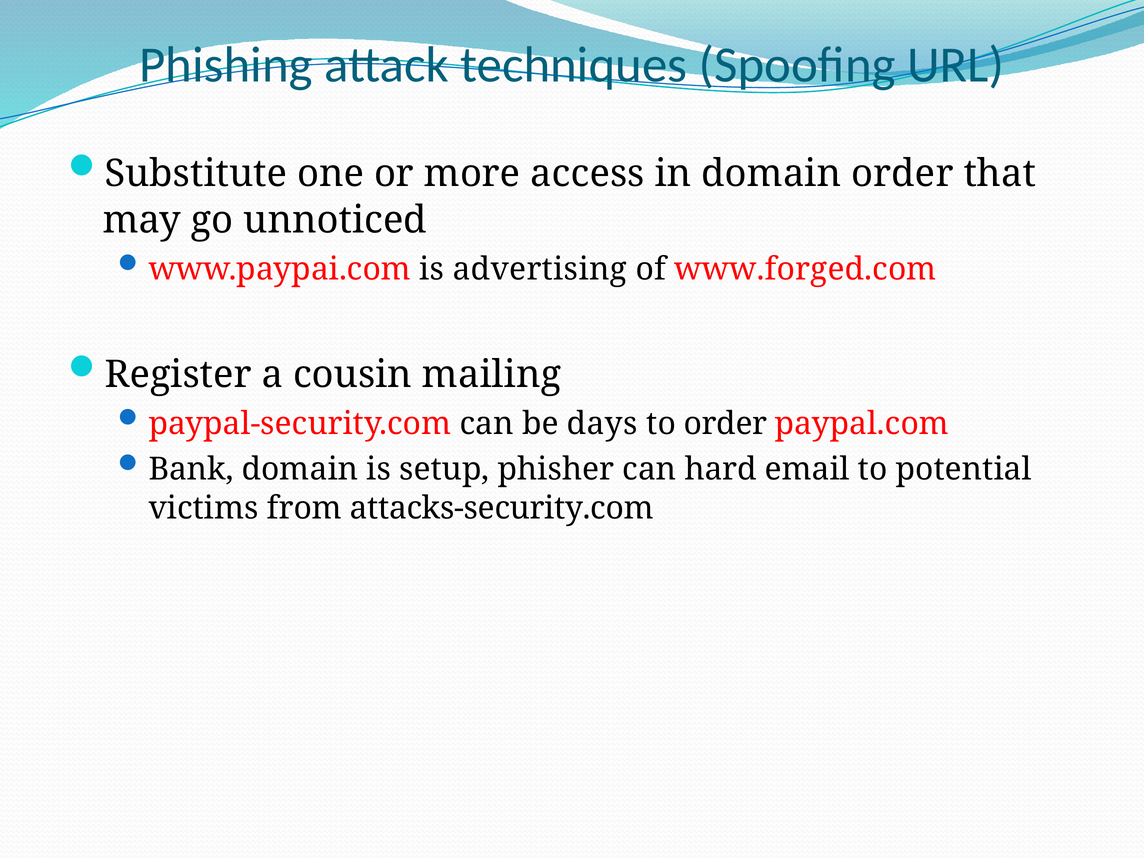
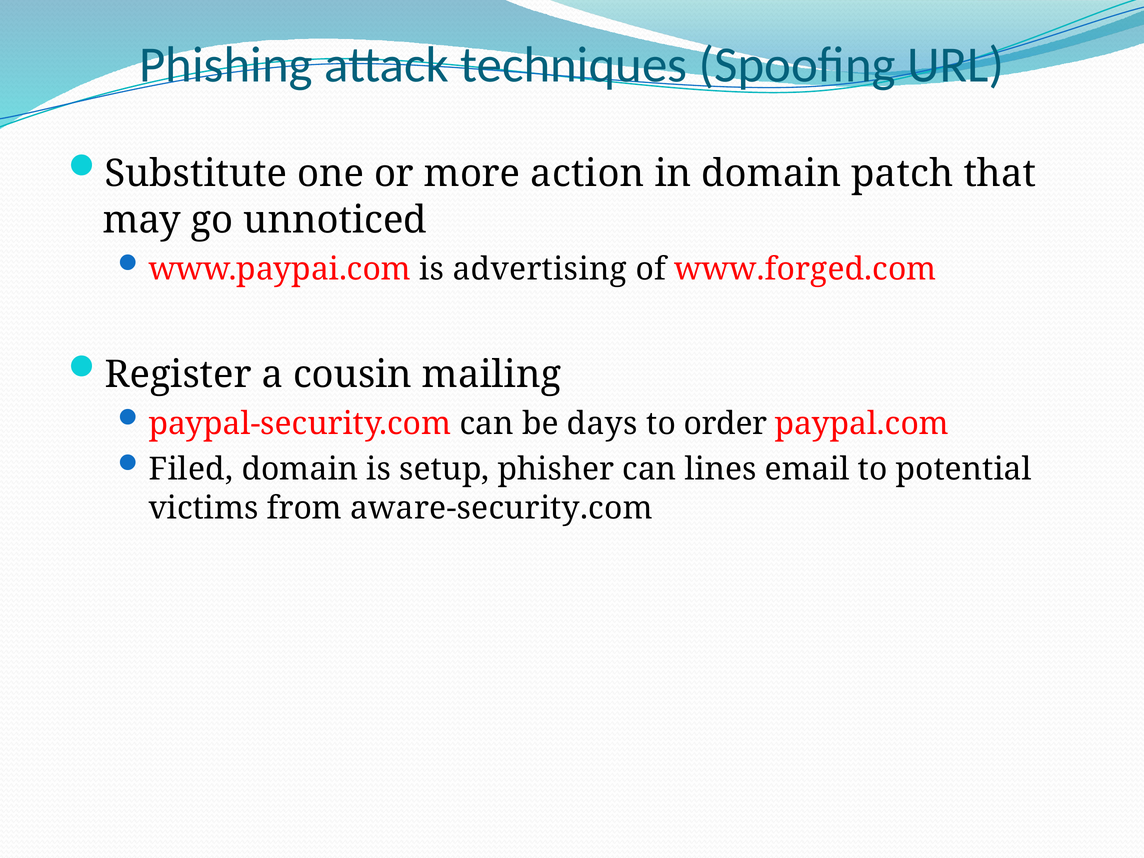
access: access -> action (587, 174)
domain order: order -> patch (902, 174)
Bank: Bank -> Filed (191, 469)
hard: hard -> lines (721, 469)
attacks-security.com: attacks-security.com -> aware-security.com (501, 508)
